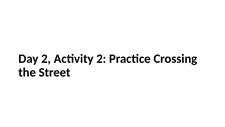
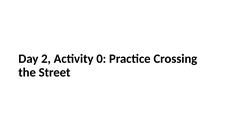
Activity 2: 2 -> 0 (101, 58)
